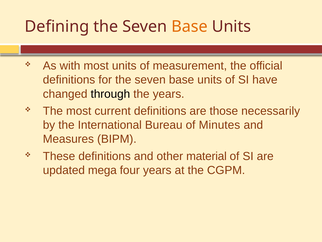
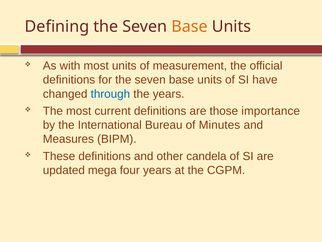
through colour: black -> blue (110, 94)
necessarily: necessarily -> importance (271, 111)
material: material -> candela (206, 156)
